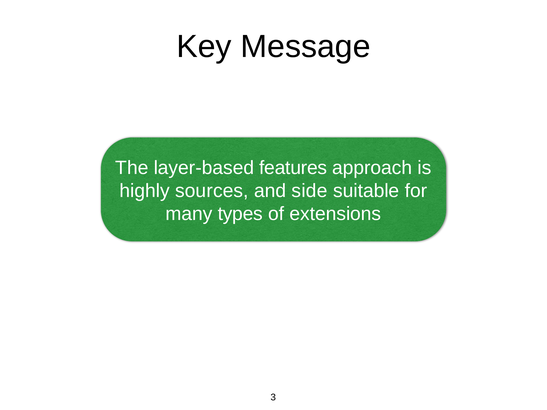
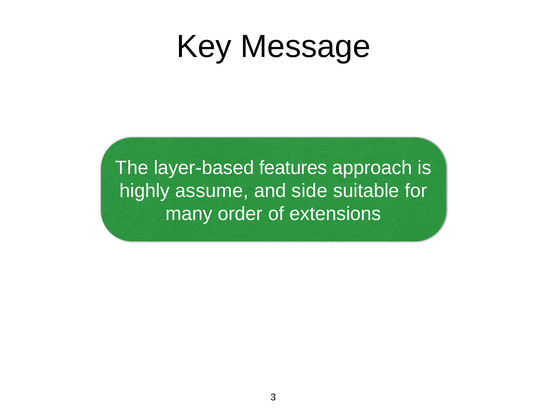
sources: sources -> assume (212, 191)
types: types -> order (240, 214)
